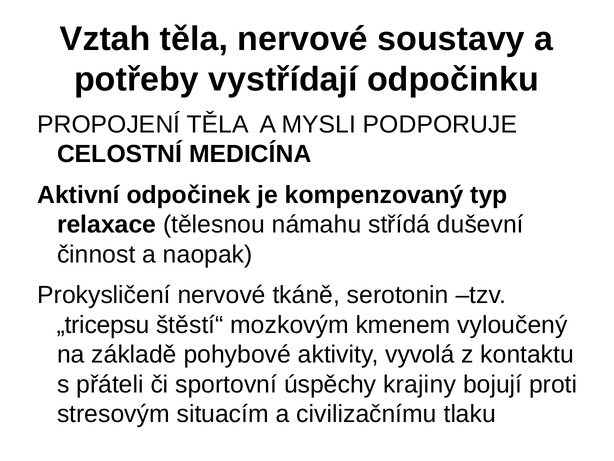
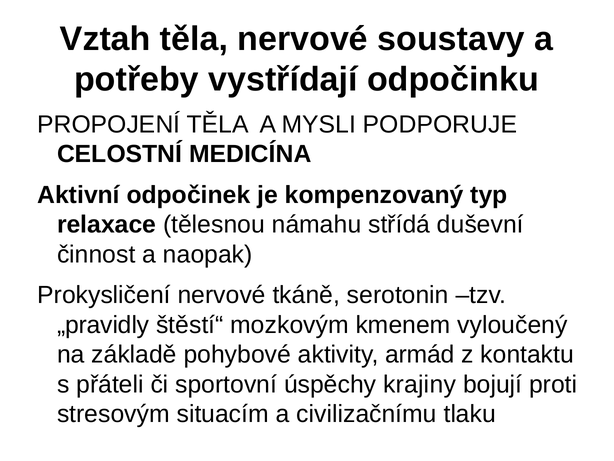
„tricepsu: „tricepsu -> „pravidly (103, 324)
vyvolá: vyvolá -> armád (420, 354)
